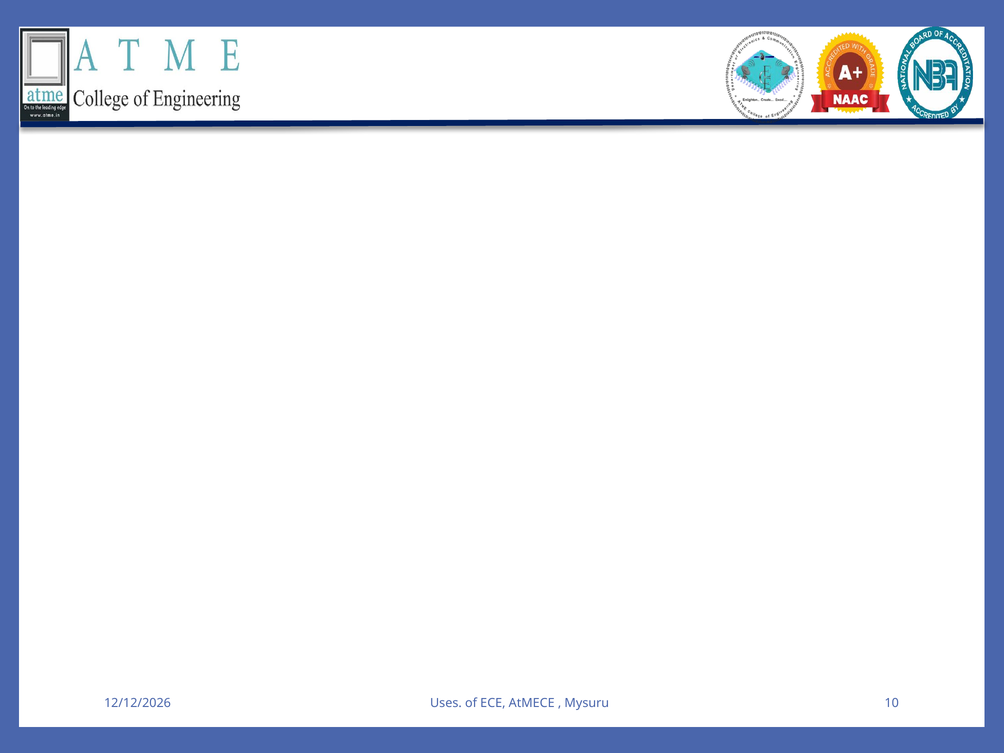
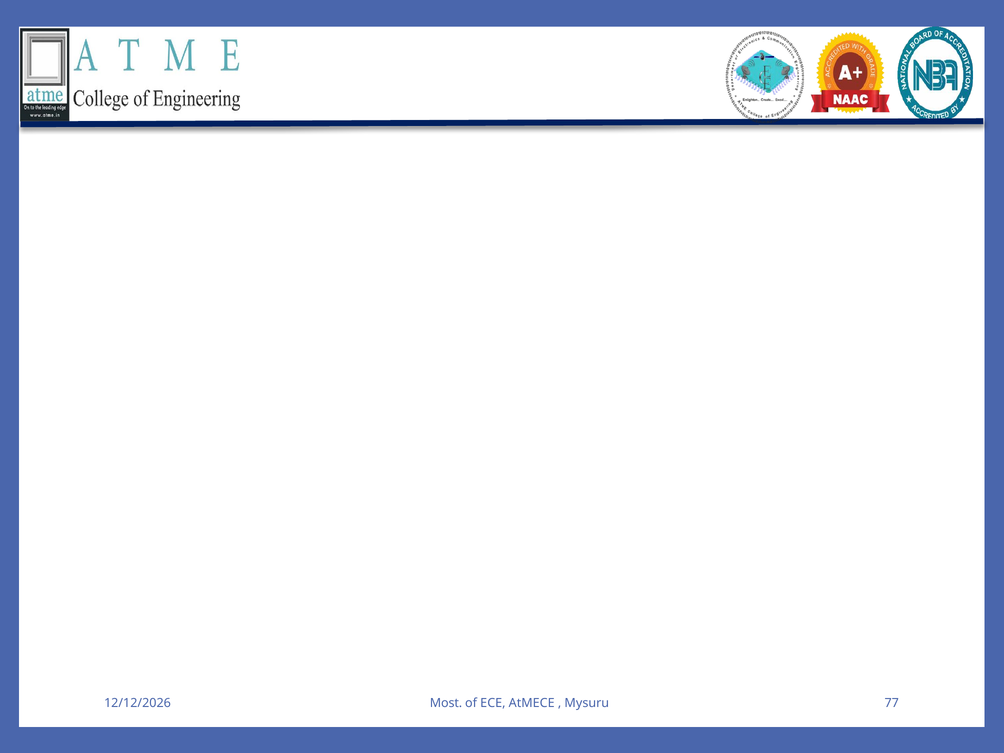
Uses: Uses -> Most (446, 703)
10: 10 -> 77 (892, 703)
